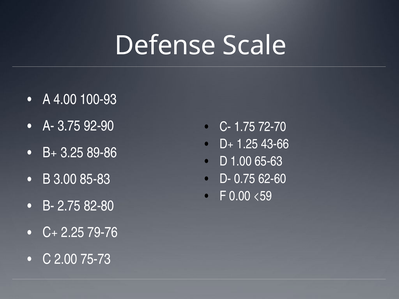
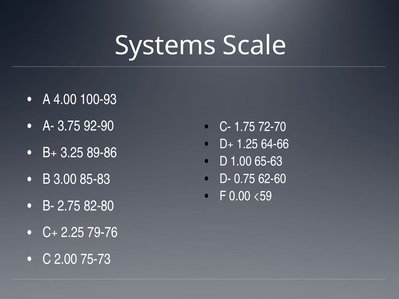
Defense: Defense -> Systems (165, 46)
43-66: 43-66 -> 64-66 (275, 144)
